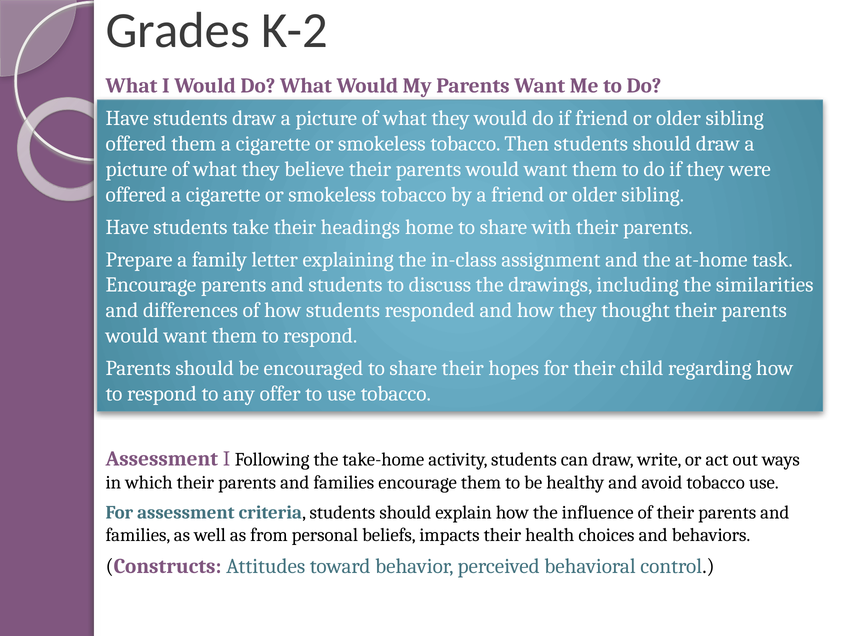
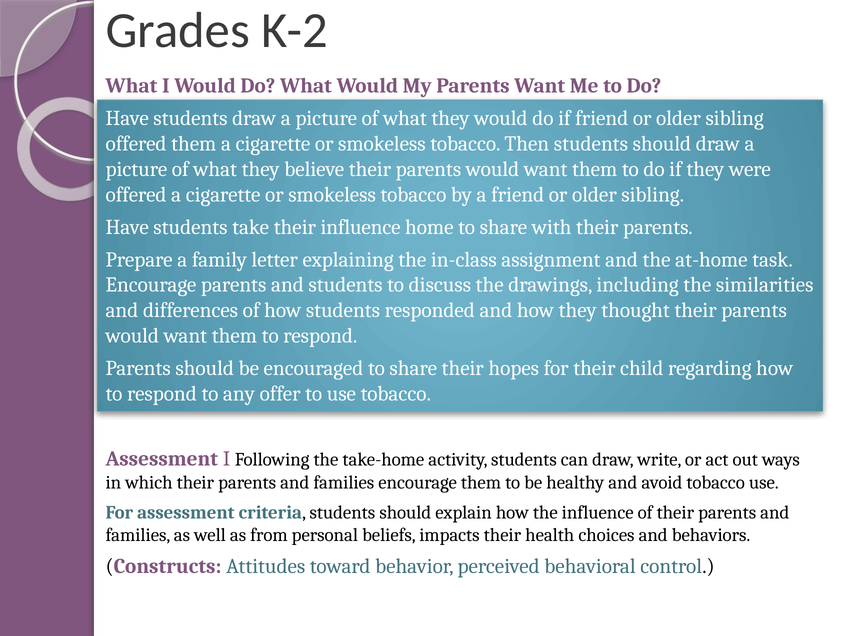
their headings: headings -> influence (361, 227)
